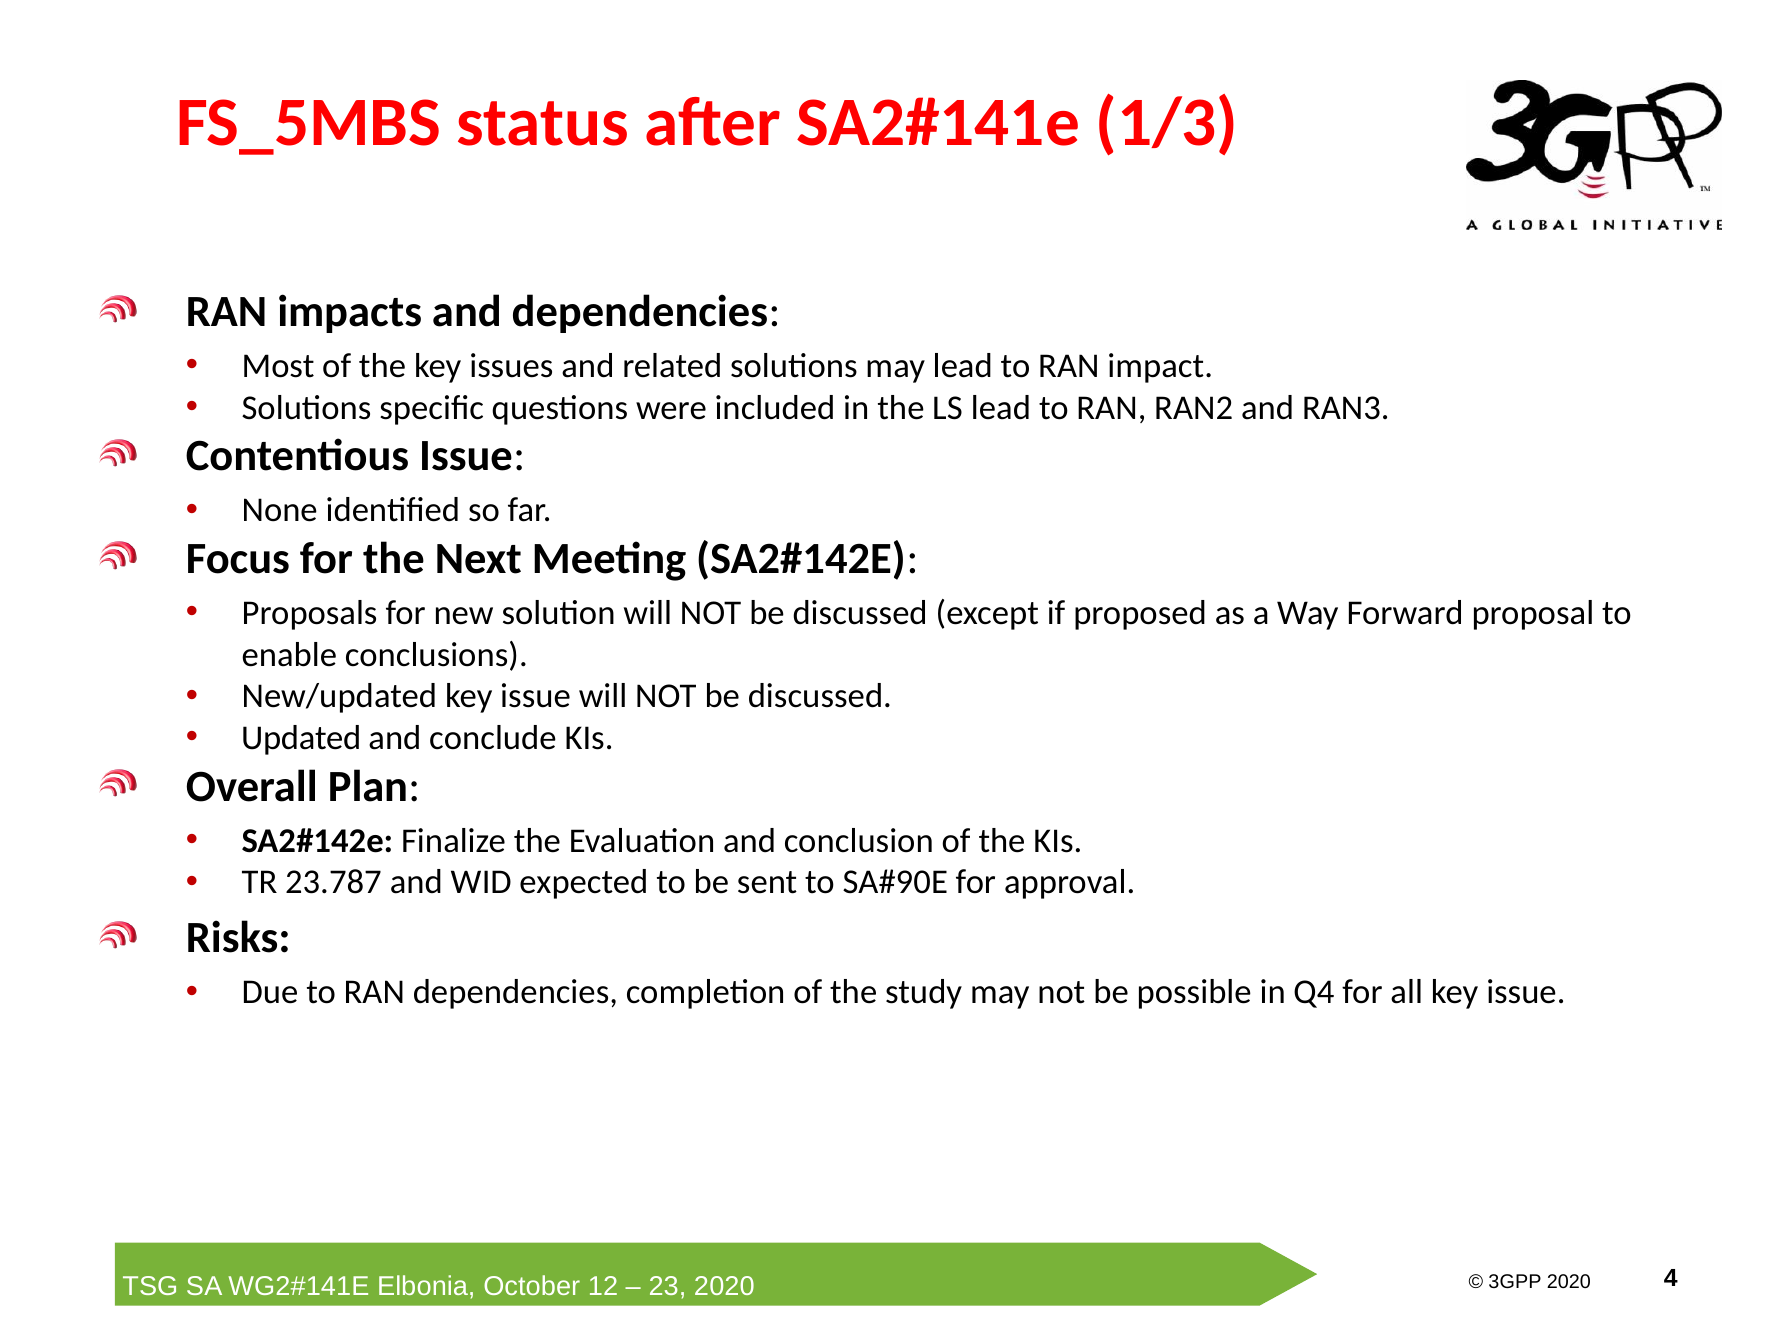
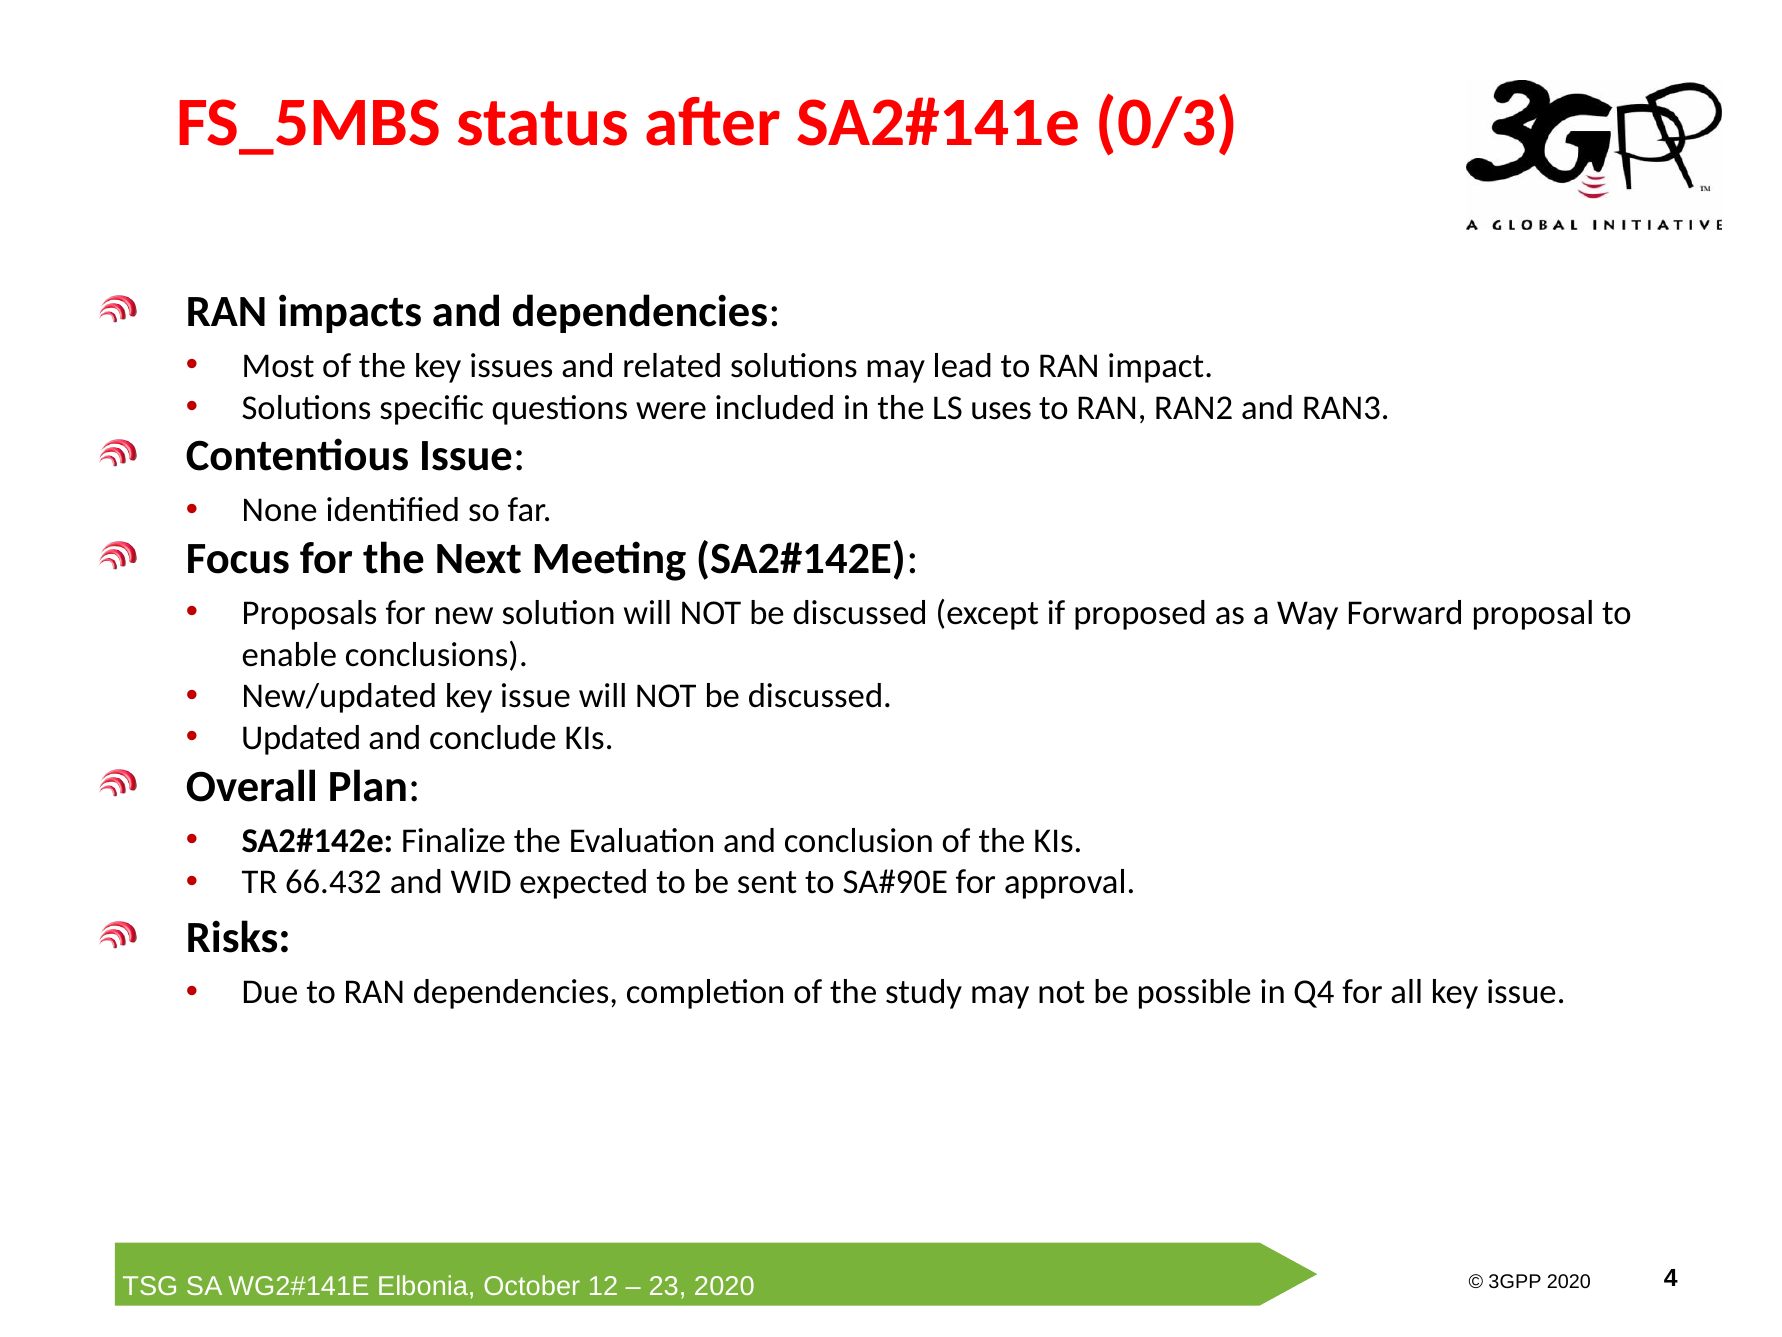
1/3: 1/3 -> 0/3 (1167, 122)
LS lead: lead -> uses (1001, 408)
23.787: 23.787 -> 66.432 (333, 882)
